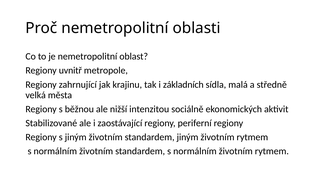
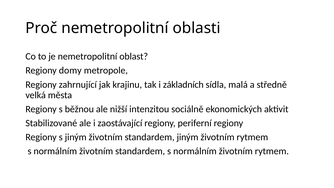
uvnitř: uvnitř -> domy (70, 70)
